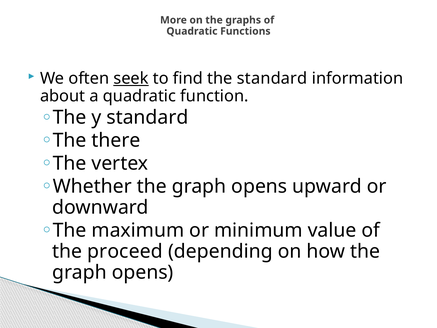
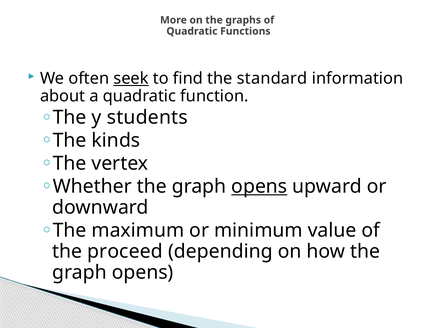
y standard: standard -> students (147, 117)
there: there -> kinds (116, 140)
opens underline: none -> present (259, 186)
